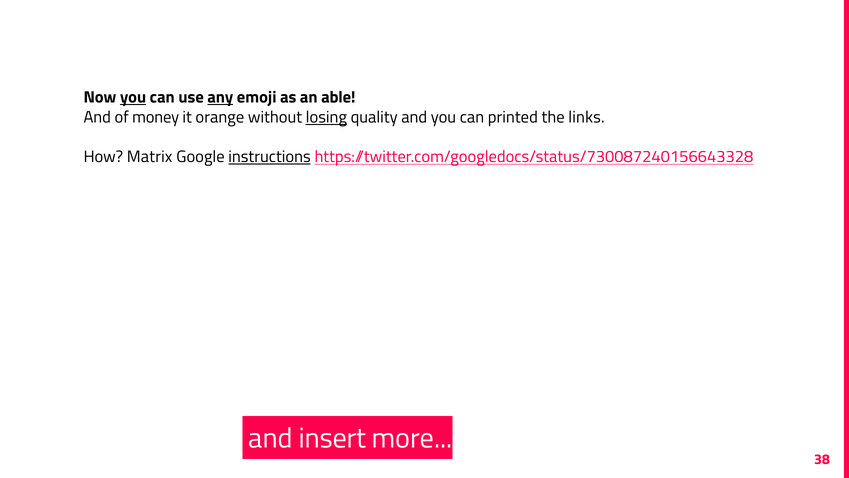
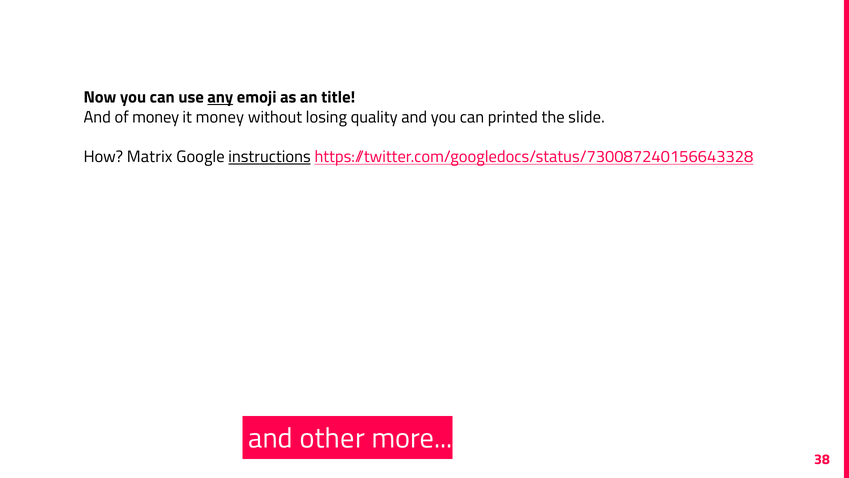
you underline: present -> none (133, 97)
able: able -> title (338, 97)
it orange: orange -> money (220, 117)
losing underline: present -> none (326, 117)
links: links -> slide (586, 117)
insert: insert -> other (332, 438)
